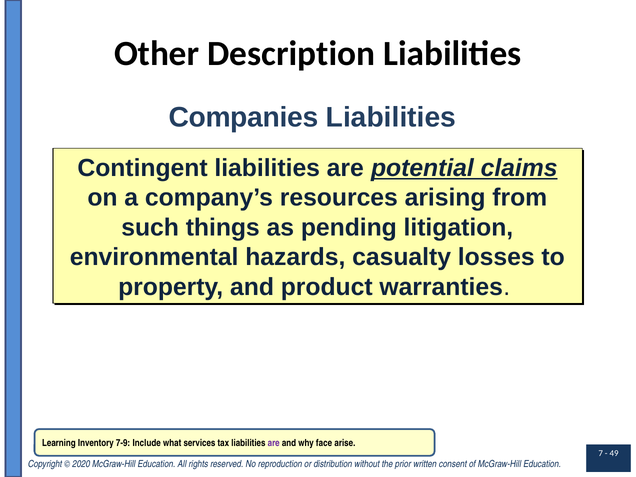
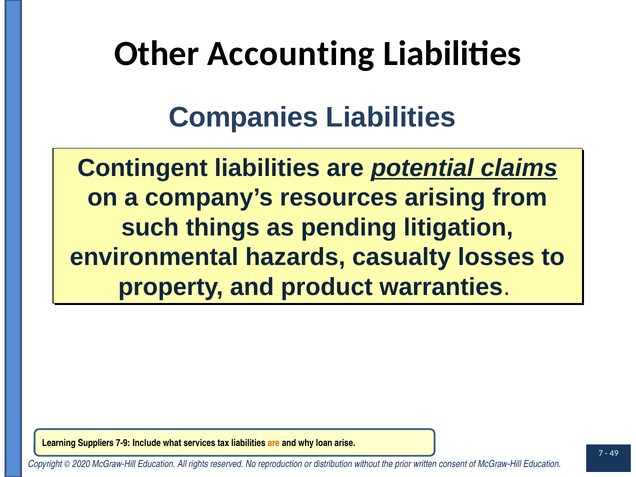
Description: Description -> Accounting (291, 54)
Inventory: Inventory -> Suppliers (96, 443)
are colour: purple -> orange (274, 443)
face: face -> loan (324, 443)
